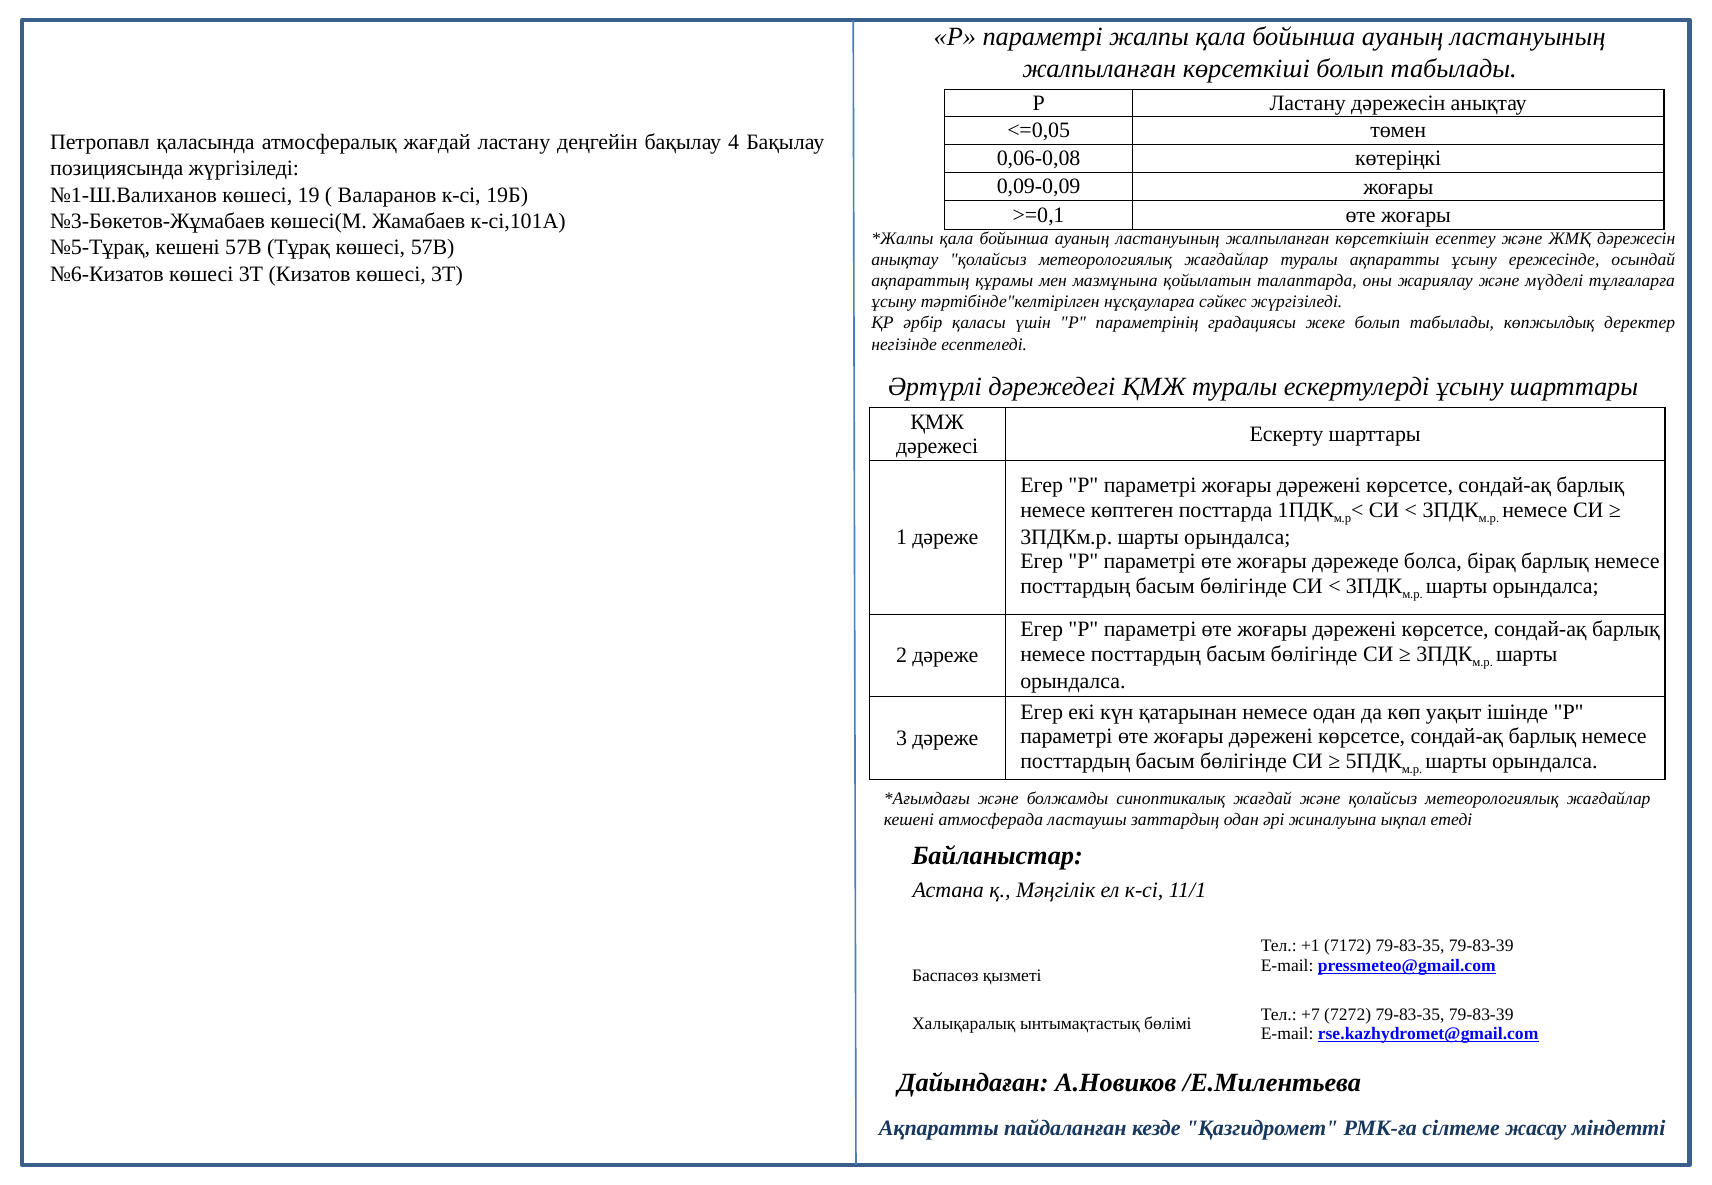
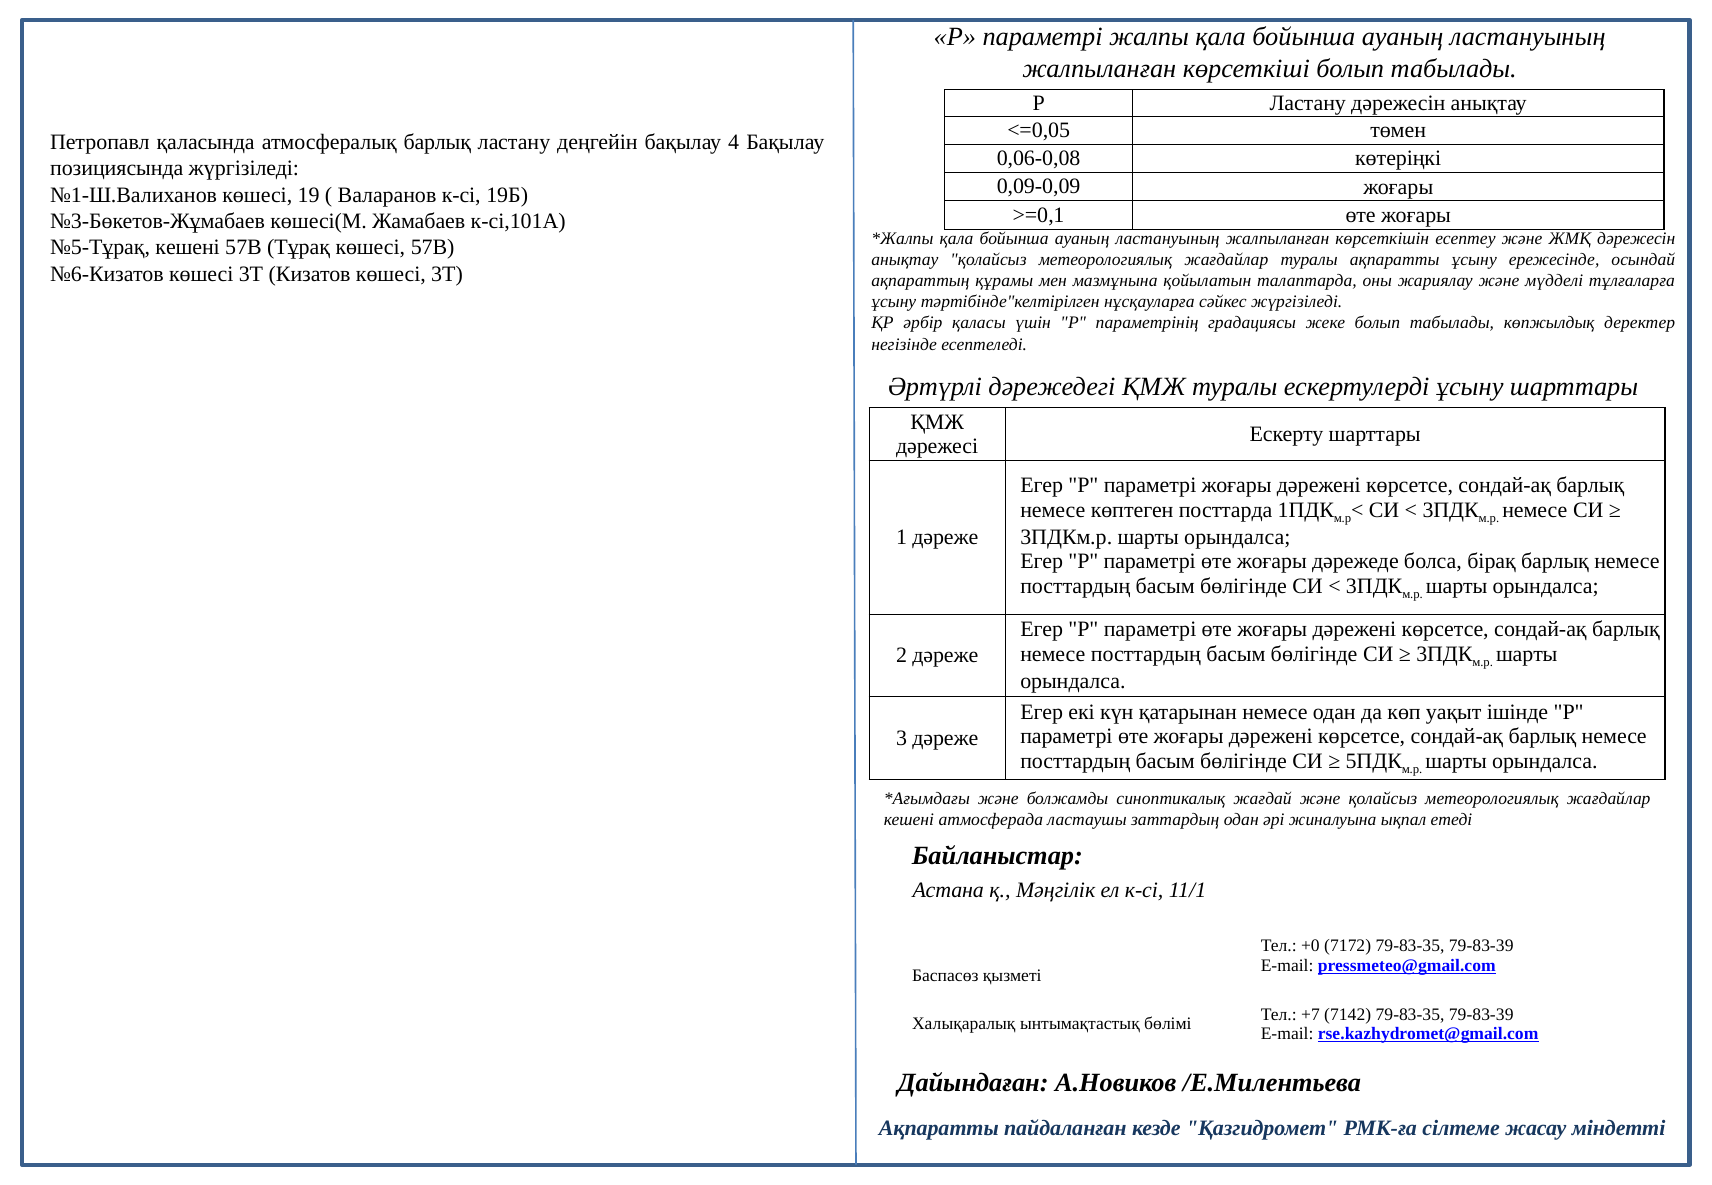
атмосфералық жағдай: жағдай -> барлық (437, 142)
+1: +1 -> +0 (1310, 946)
7272: 7272 -> 7142 (1348, 1015)
